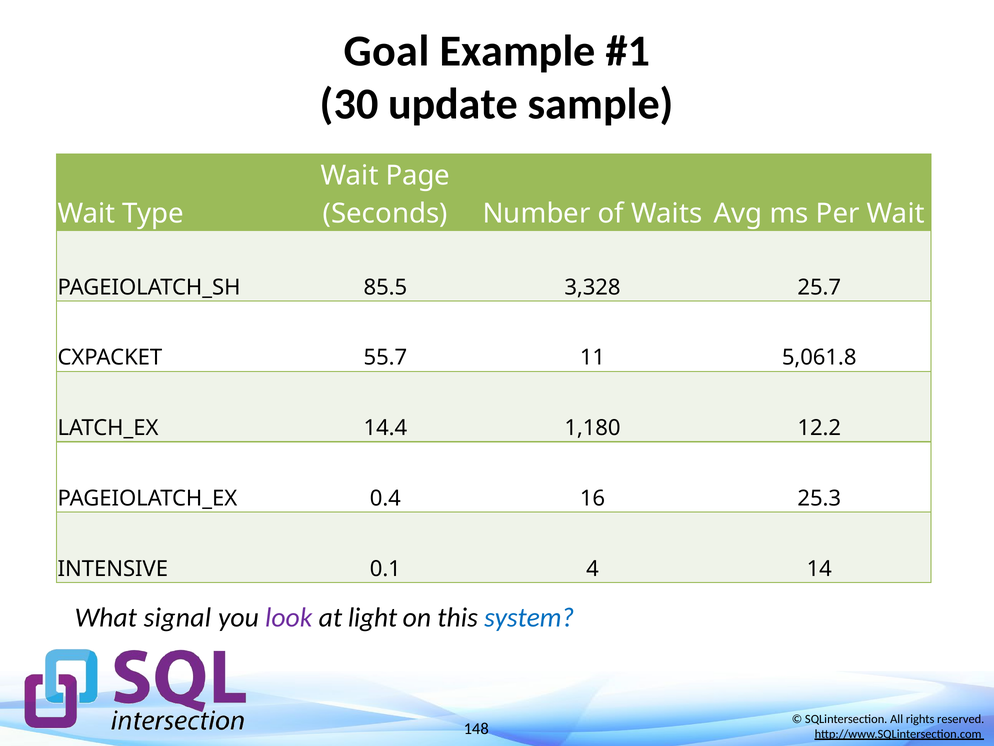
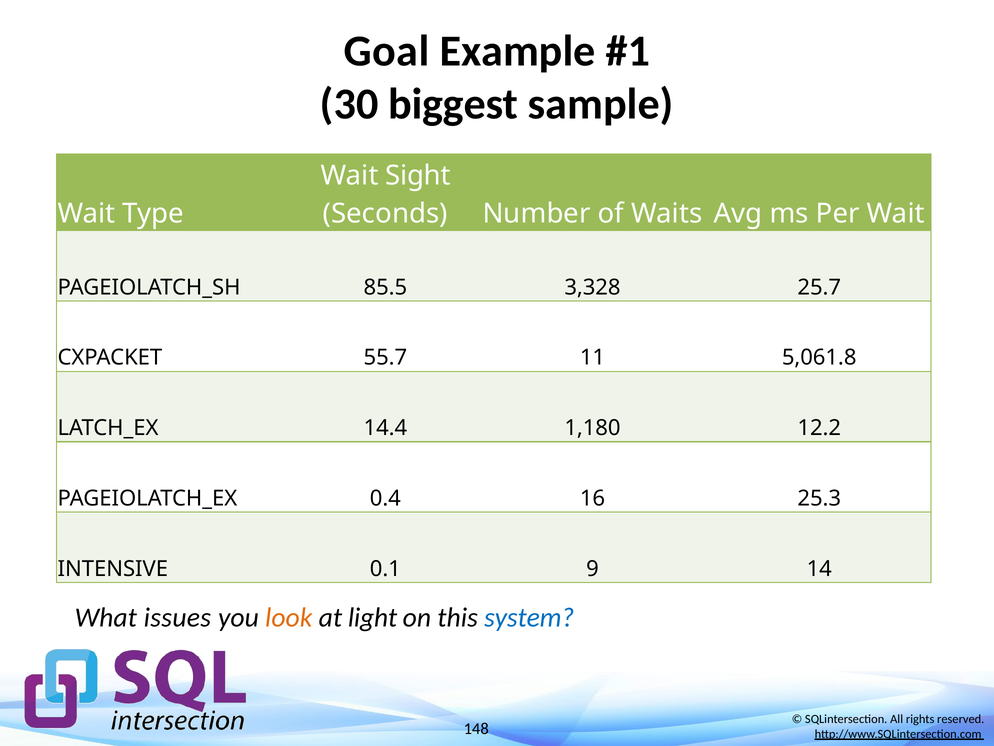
update: update -> biggest (453, 104)
Page: Page -> Sight (418, 176)
4: 4 -> 9 (592, 568)
signal: signal -> issues (177, 617)
look colour: purple -> orange (289, 617)
